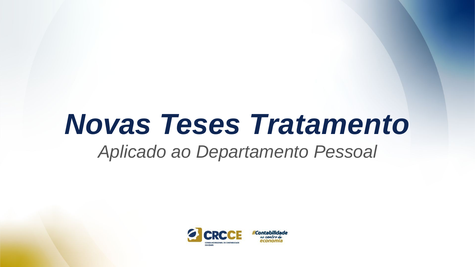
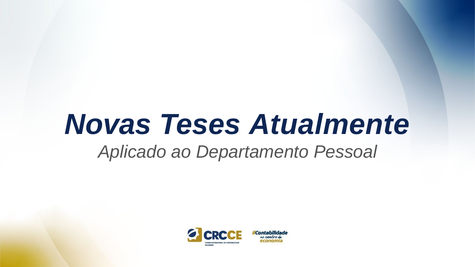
Tratamento: Tratamento -> Atualmente (329, 125)
